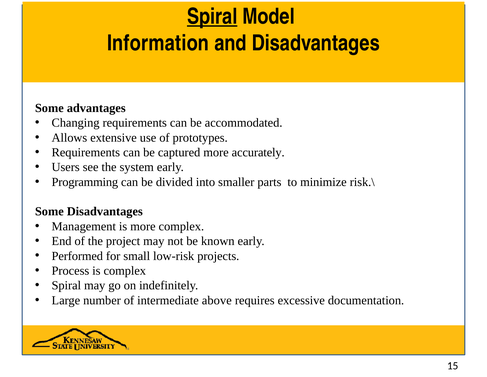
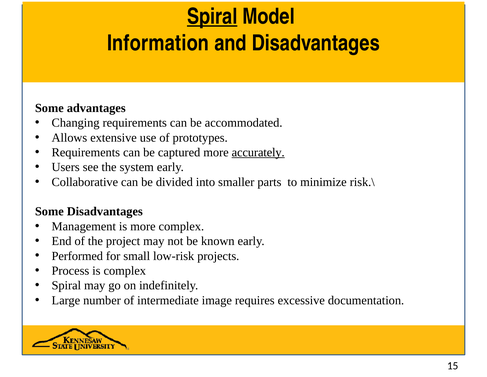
accurately underline: none -> present (258, 152)
Programming: Programming -> Collaborative (85, 182)
above: above -> image (217, 300)
